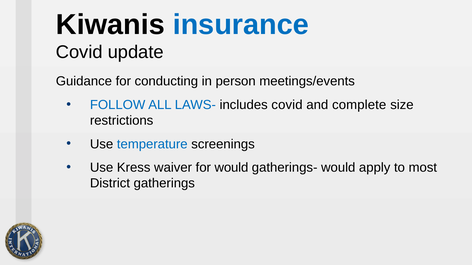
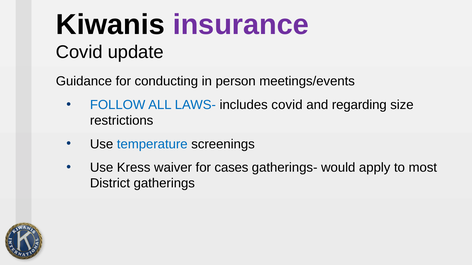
insurance colour: blue -> purple (241, 25)
complete: complete -> regarding (359, 105)
for would: would -> cases (231, 168)
